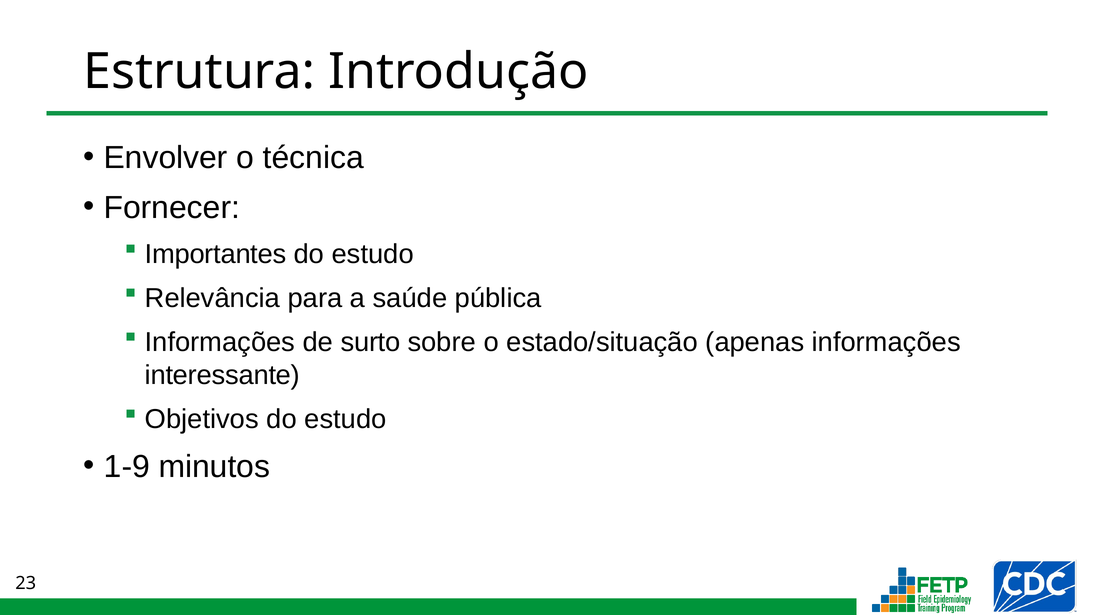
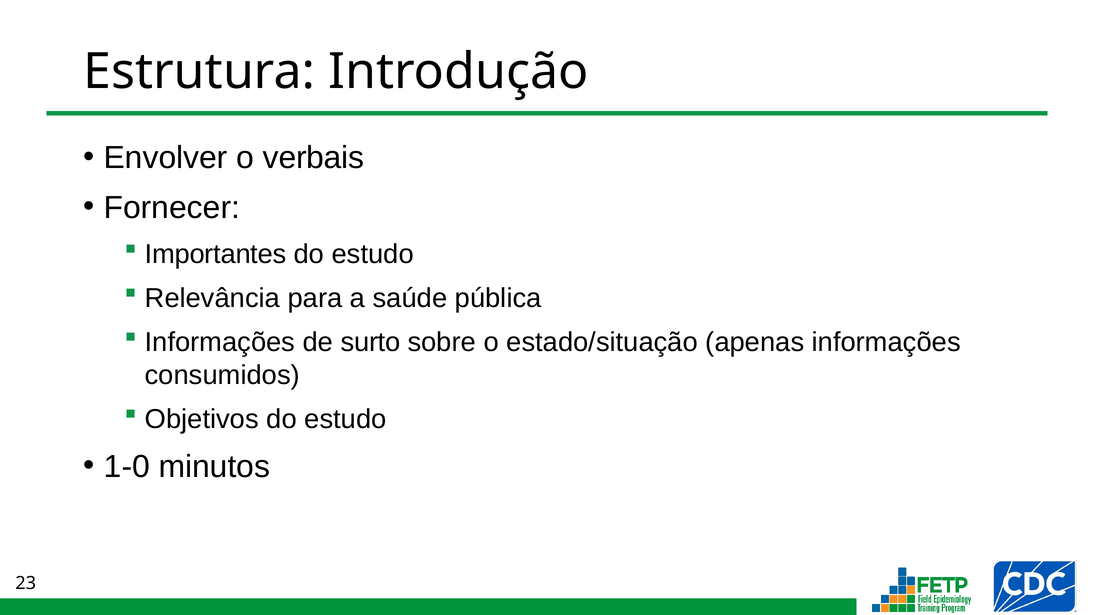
técnica: técnica -> verbais (314, 158)
interessante: interessante -> consumidos (222, 375)
1-9: 1-9 -> 1-0 (127, 467)
